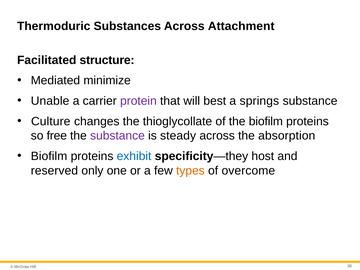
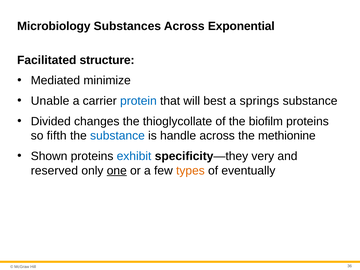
Thermoduric: Thermoduric -> Microbiology (54, 26)
Attachment: Attachment -> Exponential (241, 26)
protein colour: purple -> blue (138, 101)
Culture: Culture -> Divided (51, 121)
free: free -> fifth (57, 136)
substance colour: purple -> blue (117, 136)
steady: steady -> handle (178, 136)
absorption: absorption -> methionine (287, 136)
Biofilm: Biofilm -> Shown (49, 156)
host: host -> very (263, 156)
one underline: none -> present (117, 171)
overcome: overcome -> eventually (248, 171)
